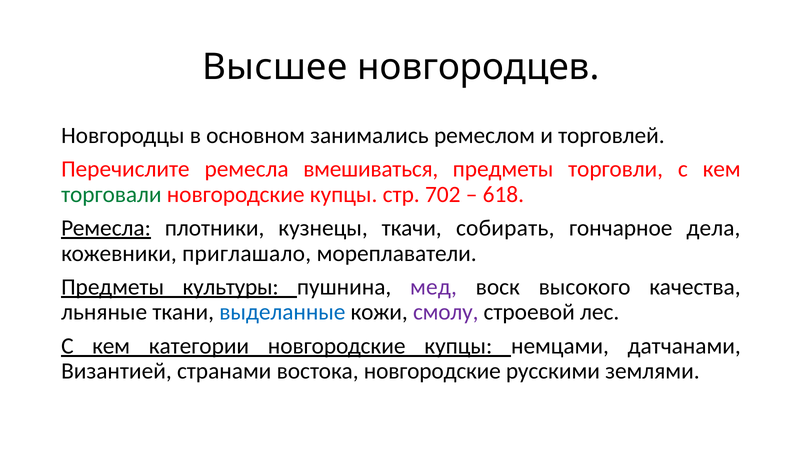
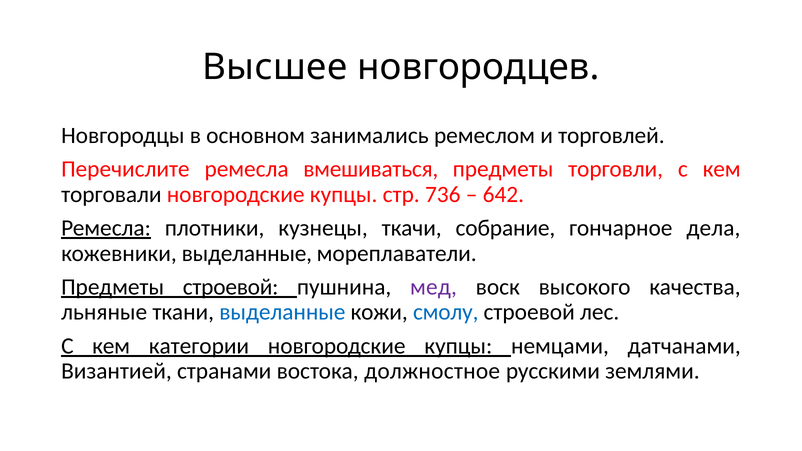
торговали colour: green -> black (111, 194)
702: 702 -> 736 (443, 194)
618: 618 -> 642 (503, 194)
собирать: собирать -> собрание (505, 228)
кожевники приглашало: приглашало -> выделанные (247, 253)
Предметы культуры: культуры -> строевой (231, 287)
смолу colour: purple -> blue (446, 312)
востока новгородские: новгородские -> должностное (432, 371)
